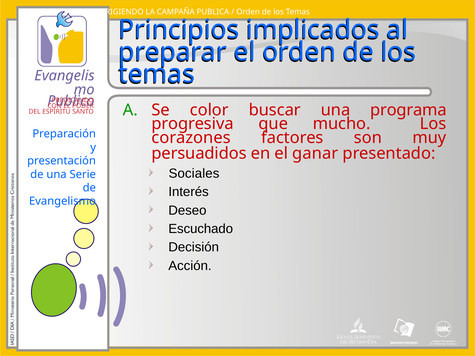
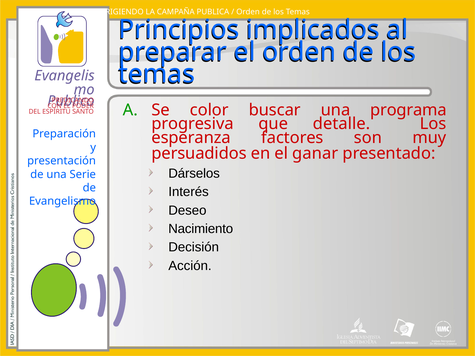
mucho: mucho -> detalle (342, 124)
corazones: corazones -> esperanza (191, 138)
Sociales: Sociales -> Dárselos (194, 174)
Escuchado: Escuchado -> Nacimiento (201, 229)
